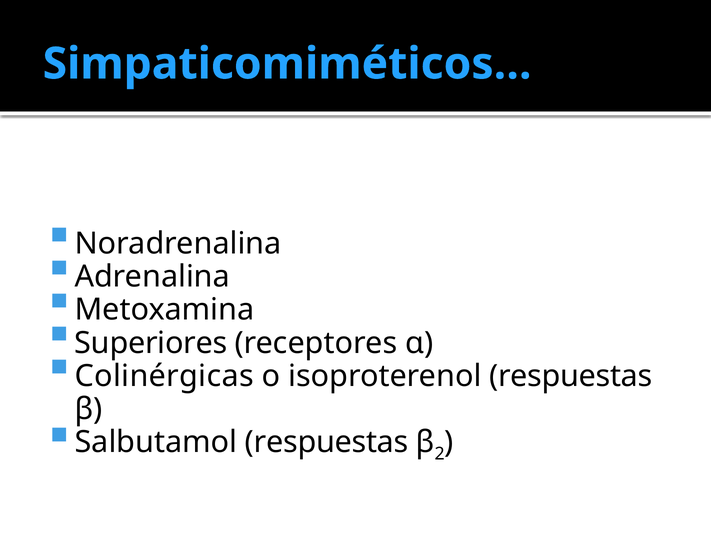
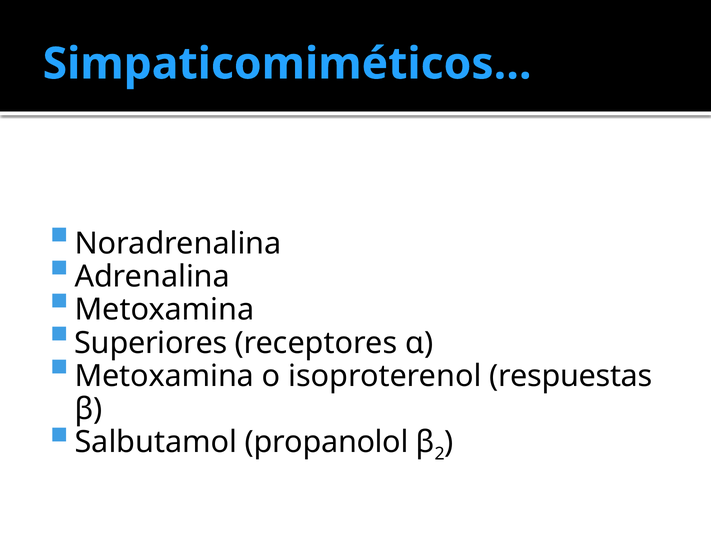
Colinérgicas: Colinérgicas -> Metoxamina (164, 376)
Salbutamol respuestas: respuestas -> propanolol (327, 442)
